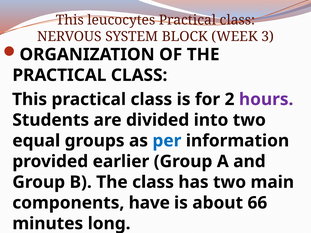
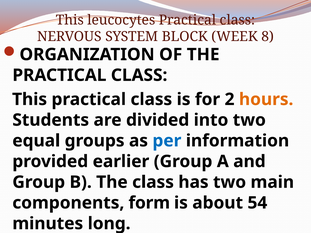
3: 3 -> 8 (268, 37)
hours colour: purple -> orange (266, 99)
have: have -> form (149, 203)
66: 66 -> 54 (257, 203)
